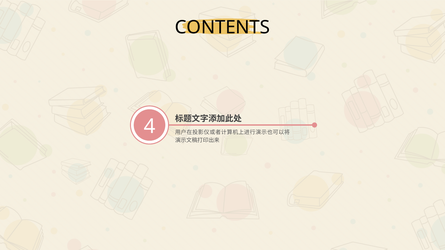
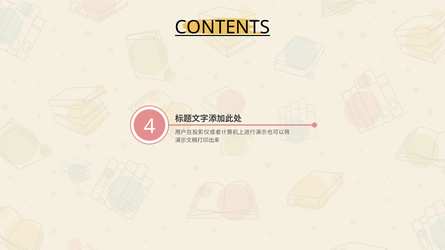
CONTENTS underline: none -> present (223, 28)
